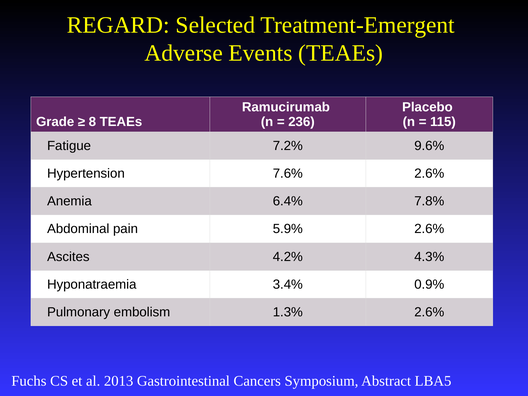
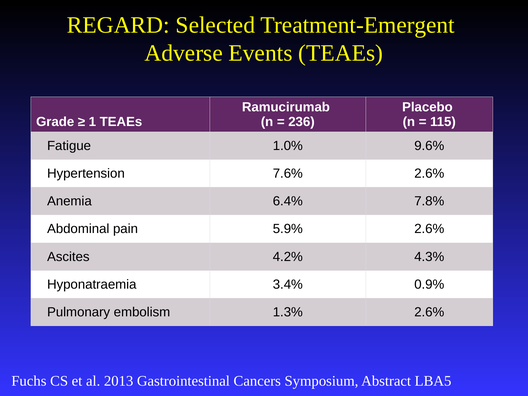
8: 8 -> 1 (92, 122)
7.2%: 7.2% -> 1.0% (288, 146)
